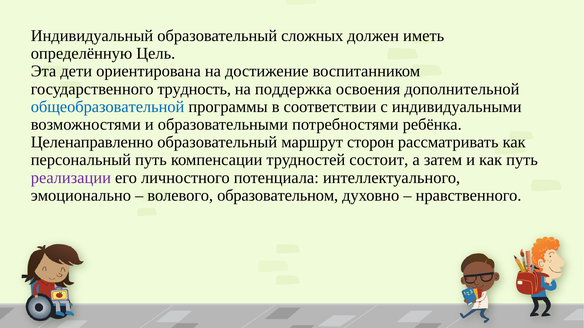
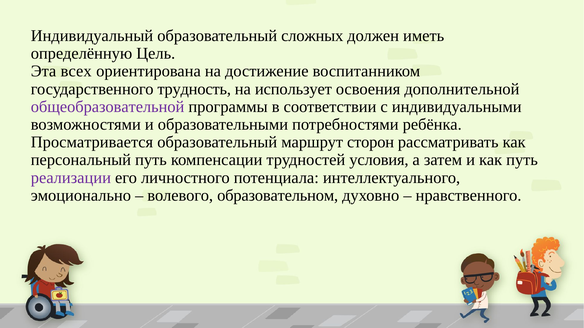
дети: дети -> всех (76, 71)
поддержка: поддержка -> использует (293, 89)
общеобразовательной colour: blue -> purple (108, 107)
Целенаправленно: Целенаправленно -> Просматривается (92, 142)
состоит: состоит -> условия (379, 160)
